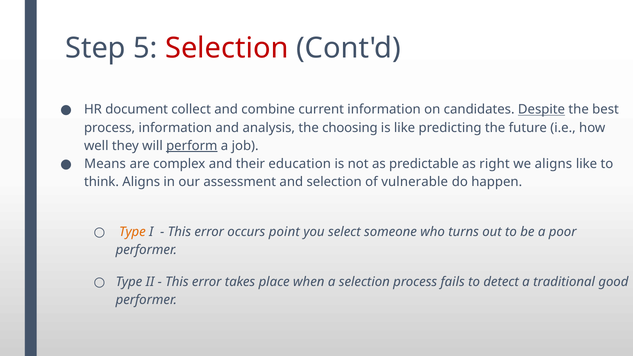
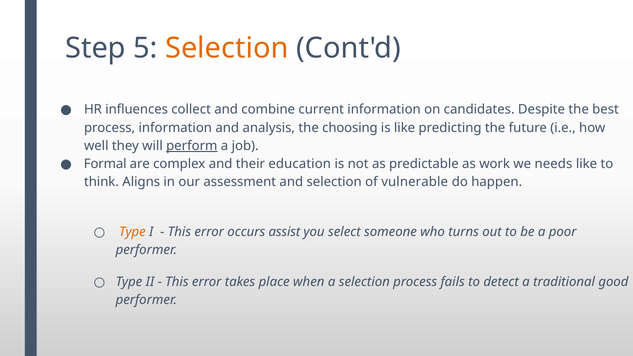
Selection colour: red -> orange (227, 48)
document: document -> influences (137, 110)
Despite underline: present -> none (542, 110)
Means: Means -> Formal (105, 164)
right: right -> work (495, 164)
we aligns: aligns -> needs (553, 164)
point: point -> assist (284, 232)
